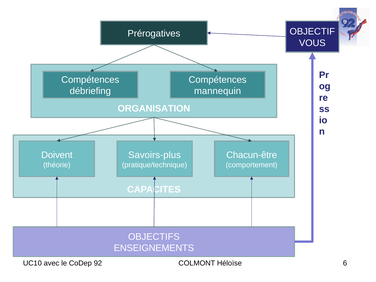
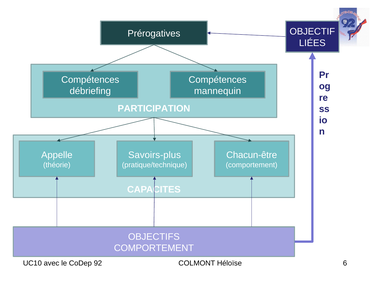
VOUS: VOUS -> LIÉES (312, 43)
ORGANISATION: ORGANISATION -> PARTICIPATION (154, 108)
Doivent: Doivent -> Appelle (57, 155)
ENSEIGNEMENTS: ENSEIGNEMENTS -> COMPORTEMENT (154, 248)
